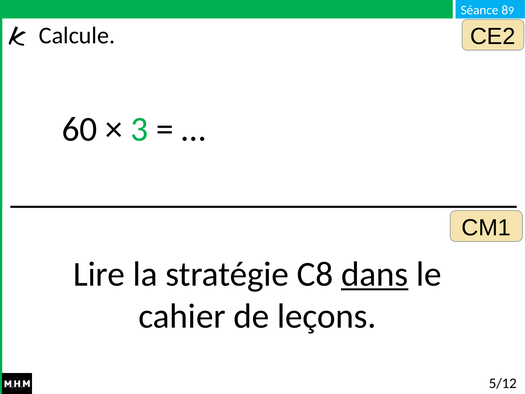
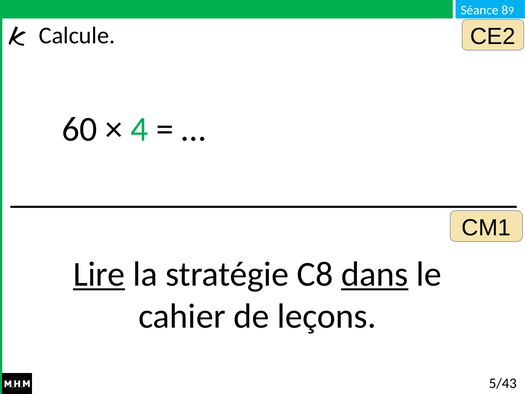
3: 3 -> 4 (140, 129)
Lire underline: none -> present (99, 274)
5/12: 5/12 -> 5/43 (503, 383)
